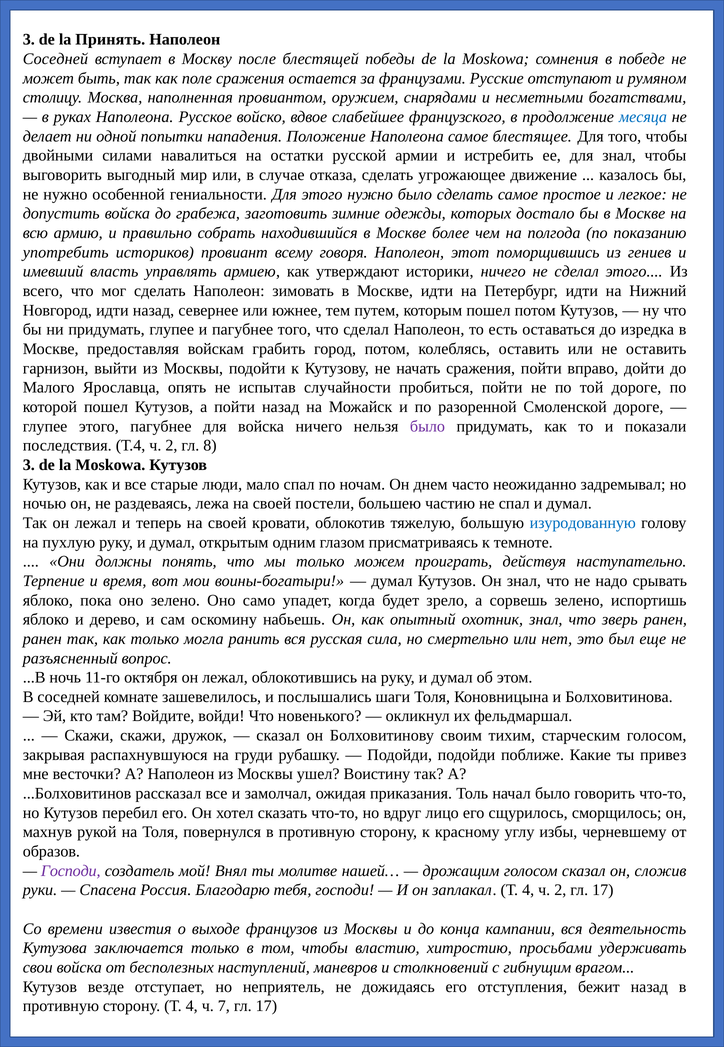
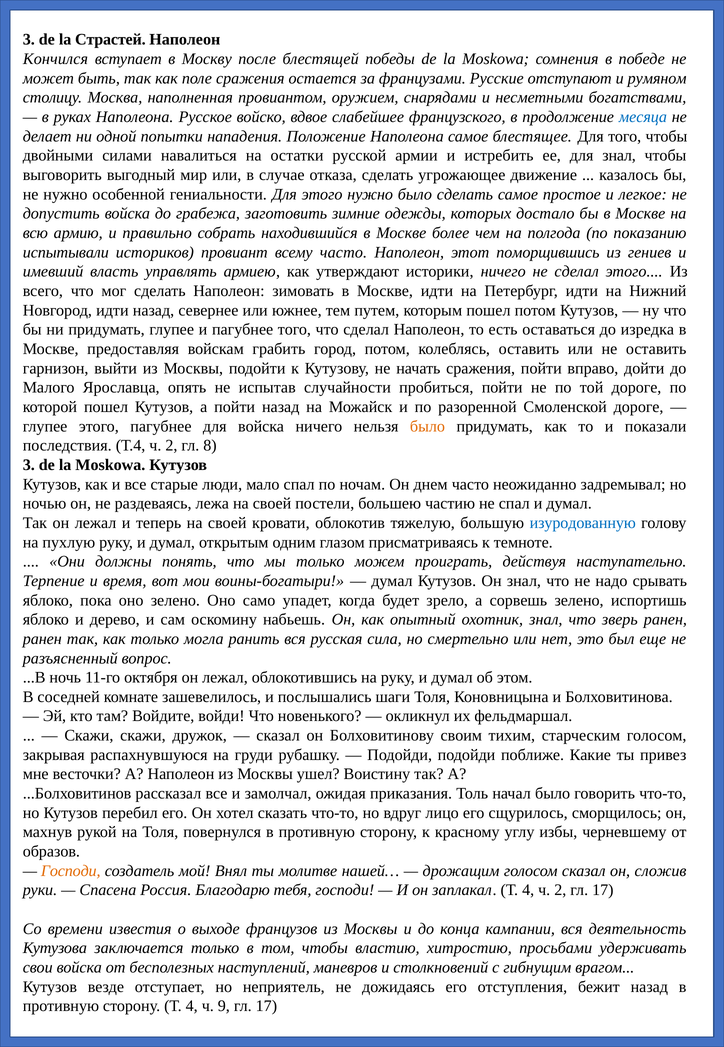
Принять: Принять -> Страстей (110, 40)
Соседней: Соседней -> Кончился (55, 59)
употребить: употребить -> испытывали (66, 252)
всему говоря: говоря -> часто (343, 252)
было colour: purple -> orange (428, 426)
Господи colour: purple -> orange (71, 870)
7: 7 -> 9 (224, 1005)
